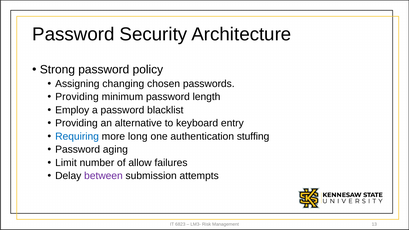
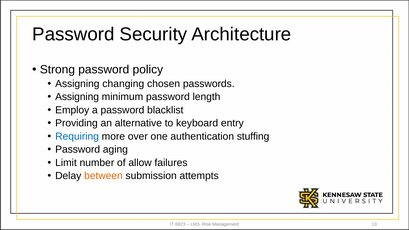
Providing: Providing -> Assigning (77, 97)
long: long -> over (138, 136)
between colour: purple -> orange (103, 176)
